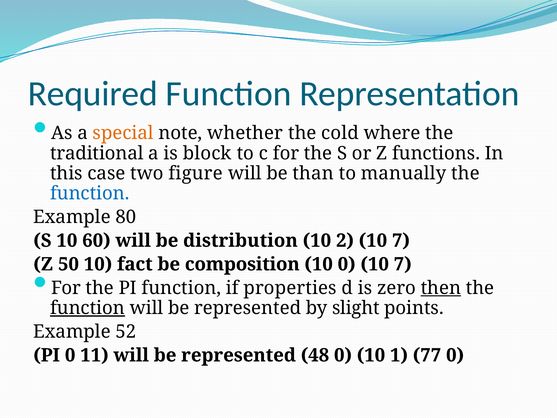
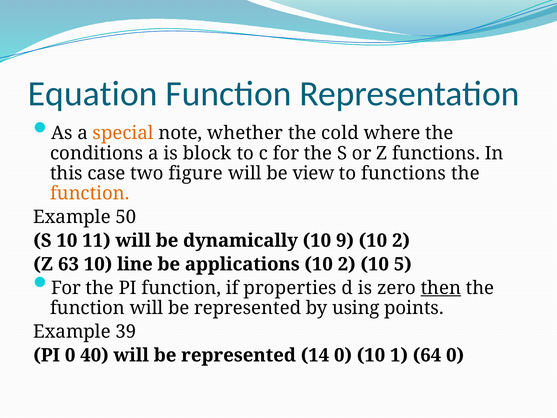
Required: Required -> Equation (93, 94)
traditional: traditional -> conditions (97, 153)
than: than -> view (313, 173)
to manually: manually -> functions (404, 173)
function colour: blue -> orange (90, 193)
80: 80 -> 50 (126, 217)
60: 60 -> 11 (96, 240)
distribution: distribution -> dynamically (241, 240)
2: 2 -> 9 (345, 240)
7: 7 -> 2 (401, 240)
50: 50 -> 63 (68, 264)
fact: fact -> line (135, 264)
composition: composition -> applications (242, 264)
0: 0 -> 2 (347, 264)
7: 7 -> 5 (403, 264)
function underline: present -> none (87, 308)
slight: slight -> using (356, 308)
52: 52 -> 39 (126, 331)
11: 11 -> 40 (94, 355)
48: 48 -> 14 (315, 355)
77: 77 -> 64 (427, 355)
